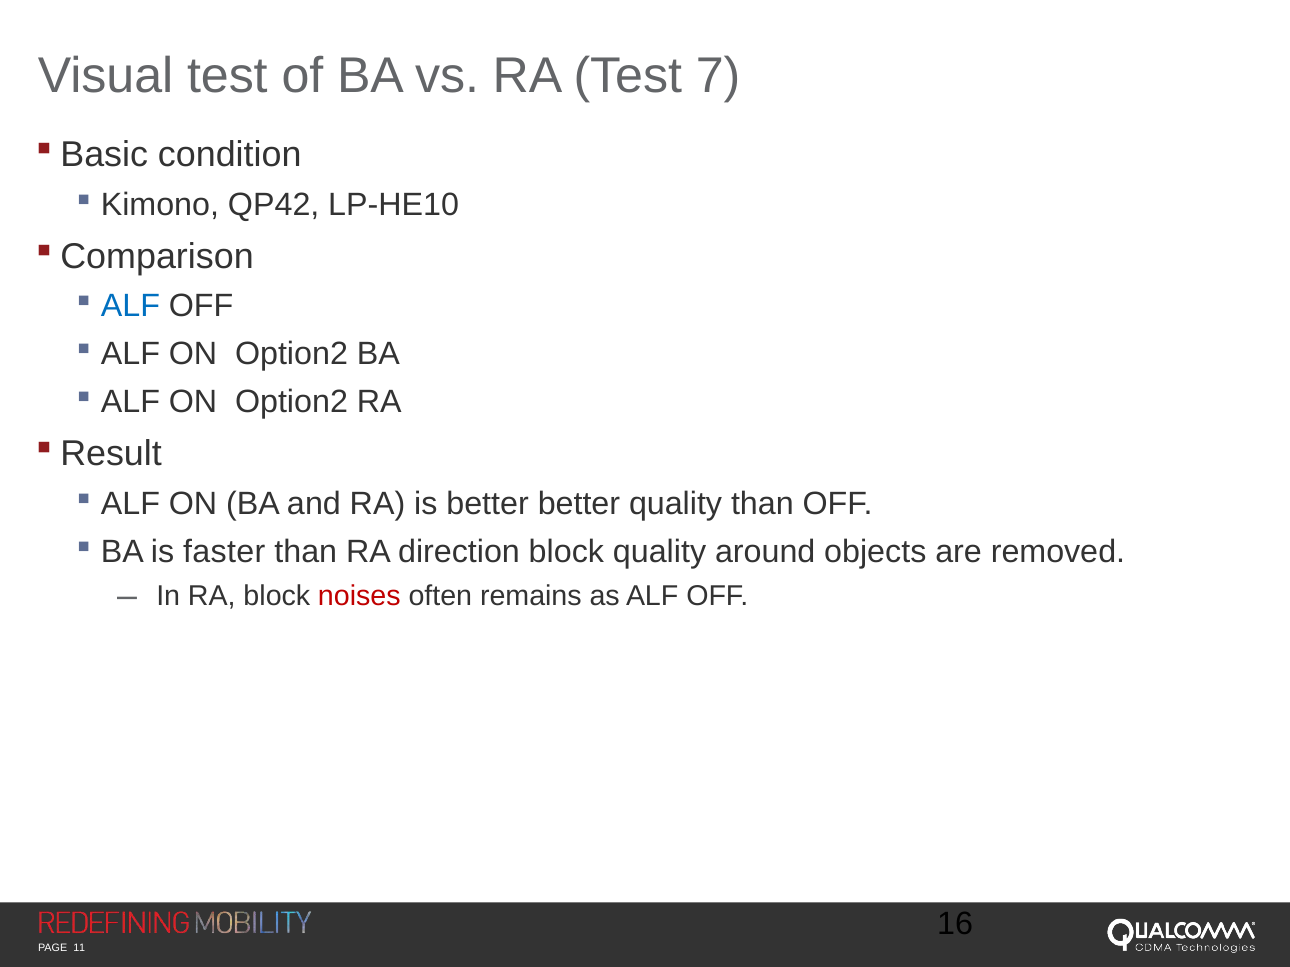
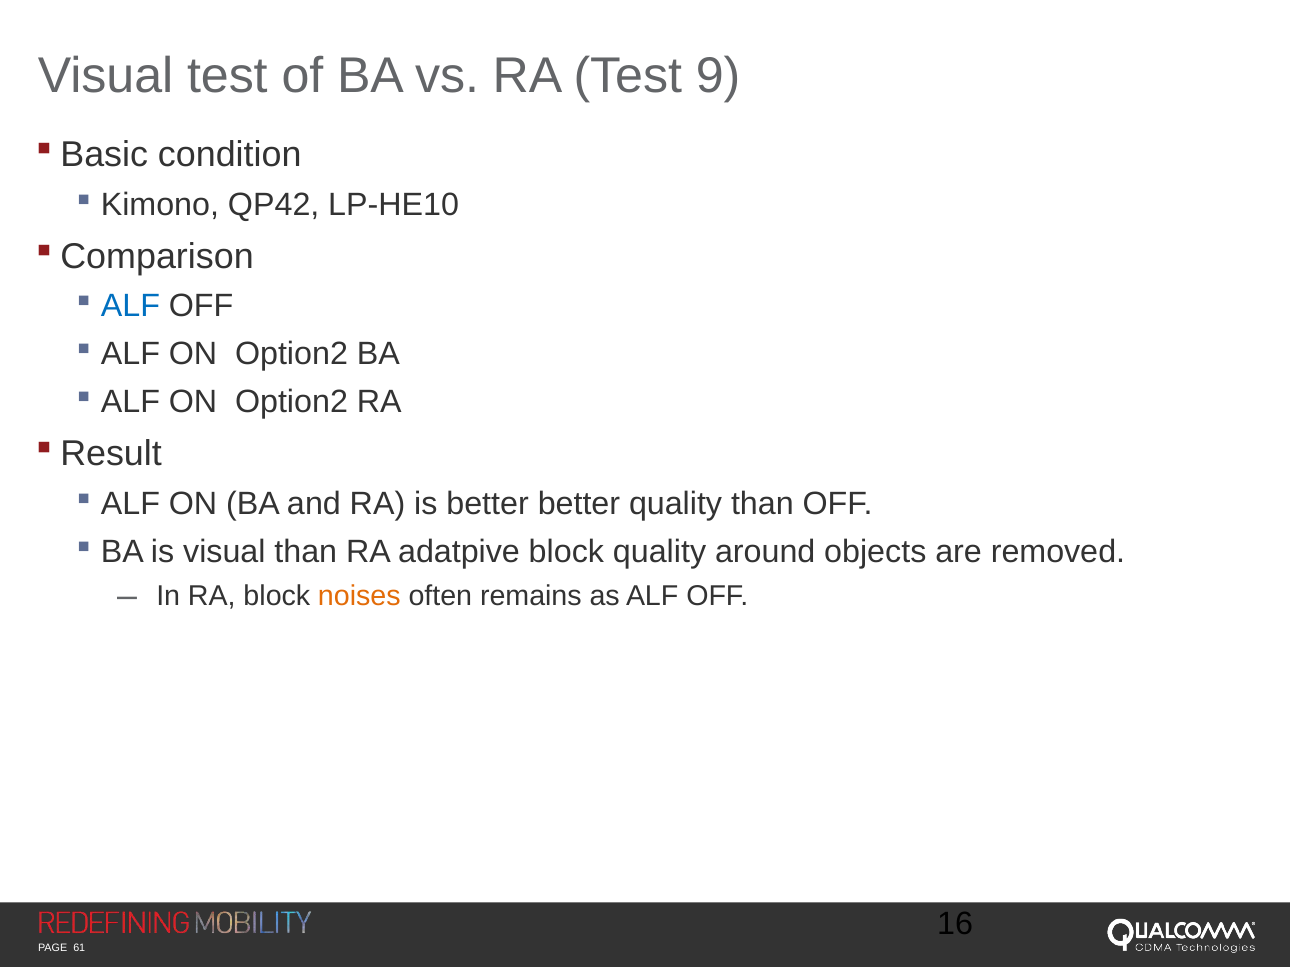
7: 7 -> 9 (718, 76)
is faster: faster -> visual (224, 552)
direction: direction -> adatpive (459, 552)
noises colour: red -> orange (359, 597)
11: 11 -> 61 (79, 949)
